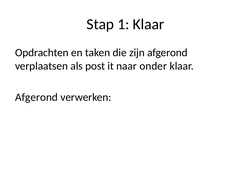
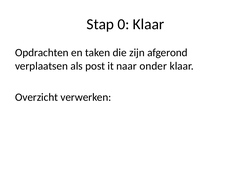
1: 1 -> 0 (123, 24)
Afgerond: Afgerond -> Overzicht (37, 97)
